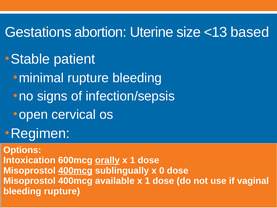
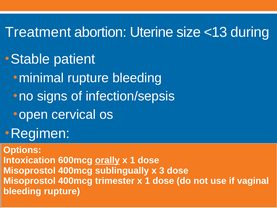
Gestations: Gestations -> Treatment (38, 32)
based: based -> during (250, 32)
400mcg underline: present -> none (75, 170)
0: 0 -> 3 (162, 170)
available: available -> trimester (115, 181)
